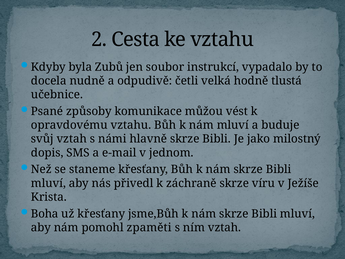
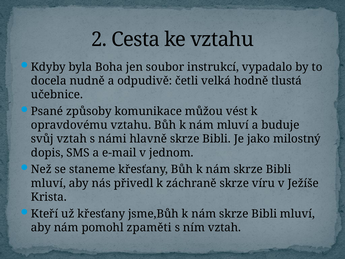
Zubů: Zubů -> Boha (109, 67)
Boha: Boha -> Kteří (45, 214)
